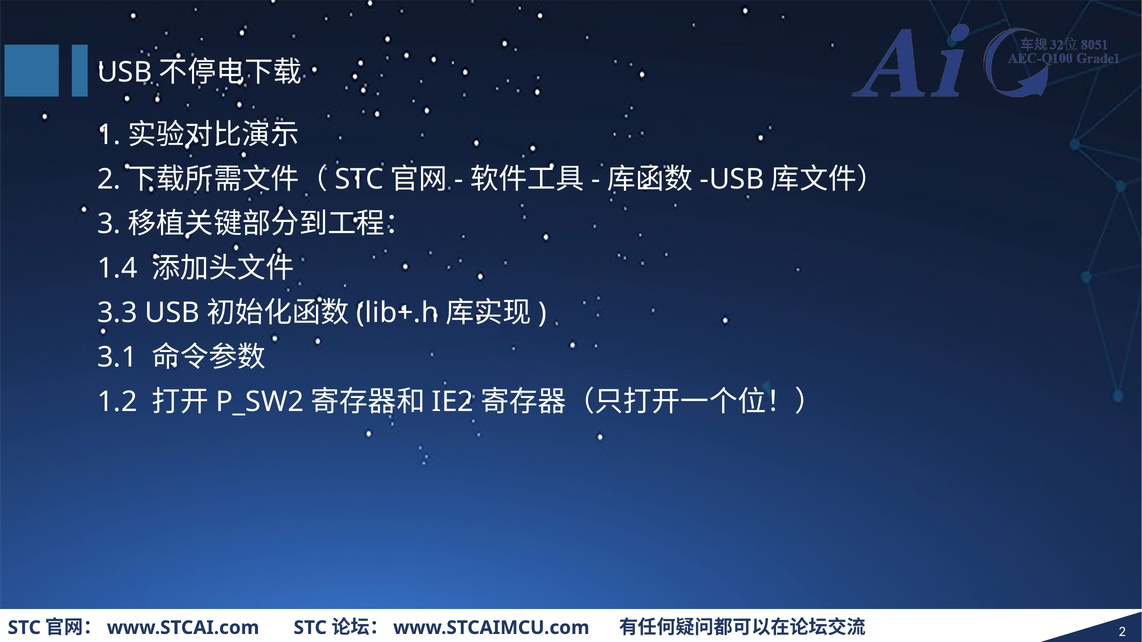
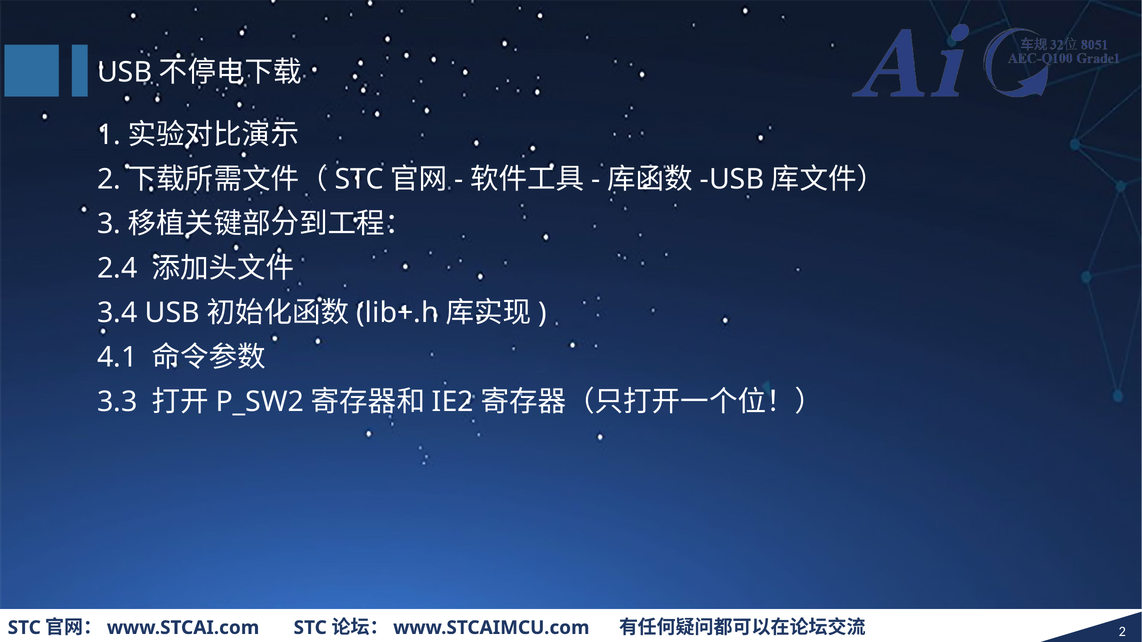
1.4: 1.4 -> 2.4 (117, 268)
3.3: 3.3 -> 3.4 (117, 313)
3.1: 3.1 -> 4.1 (117, 357)
1.2: 1.2 -> 3.3 (117, 402)
